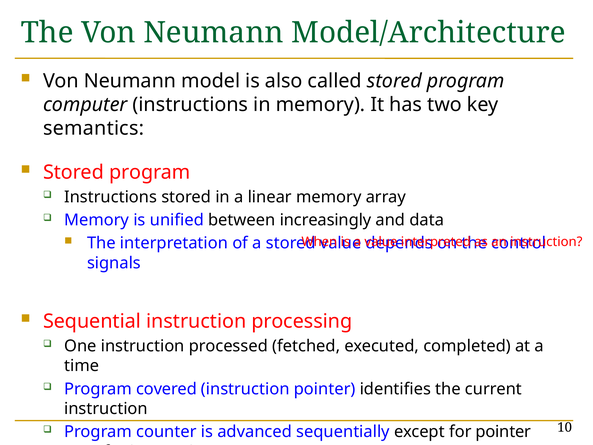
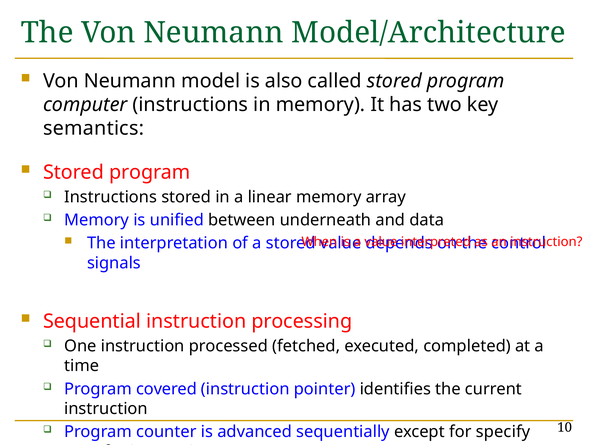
increasingly: increasingly -> underneath (325, 220)
for pointer: pointer -> specify (503, 432)
